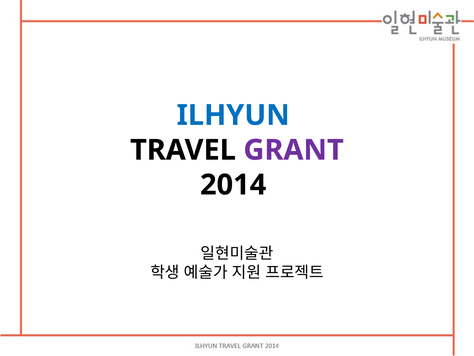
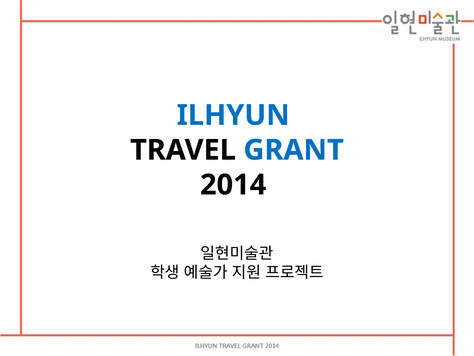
GRANT colour: purple -> blue (294, 150)
